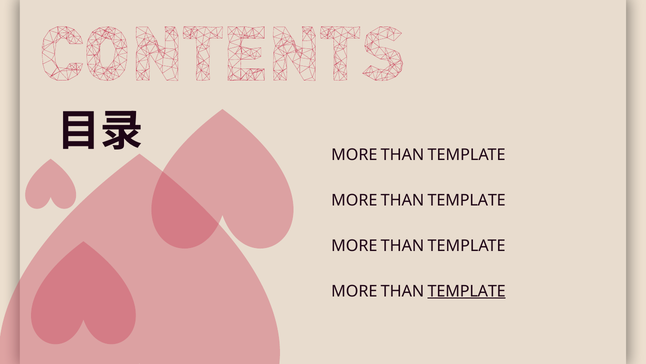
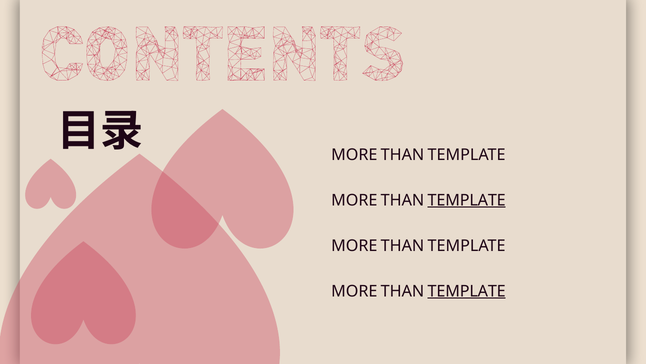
TEMPLATE underline: none -> present (467, 200)
